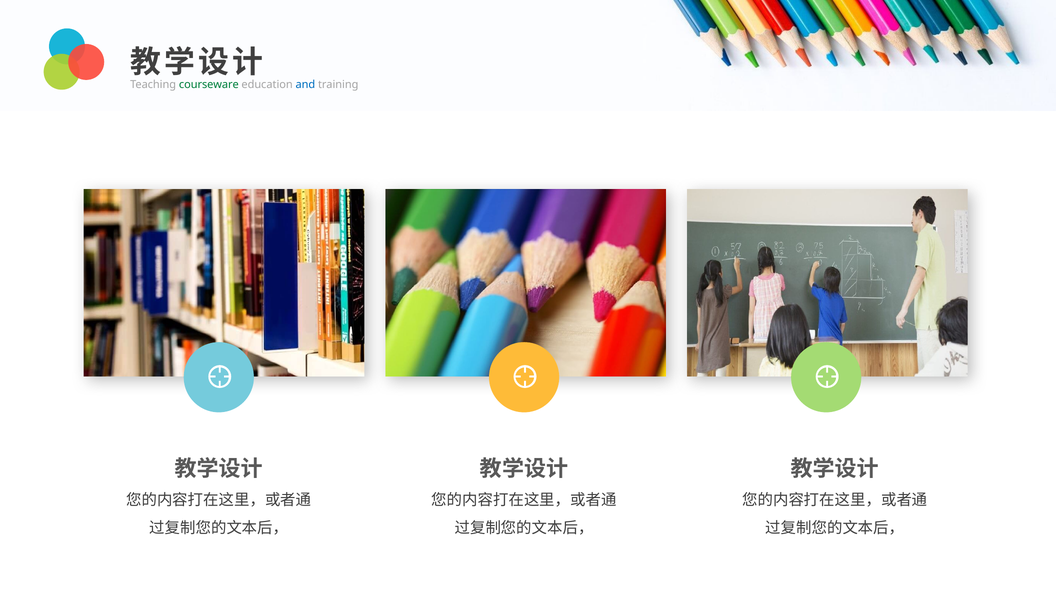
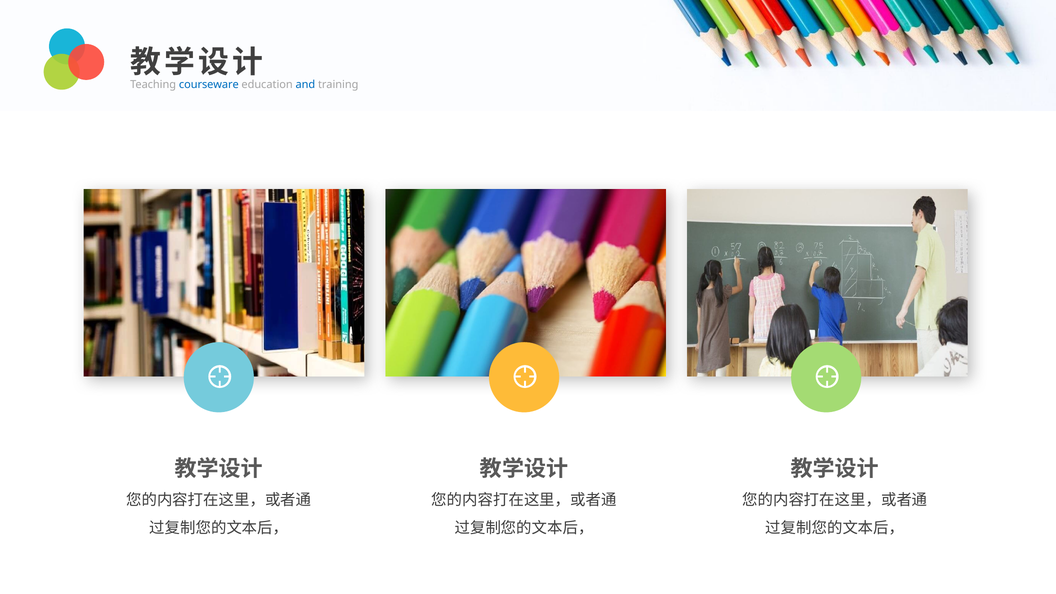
courseware colour: green -> blue (209, 85)
